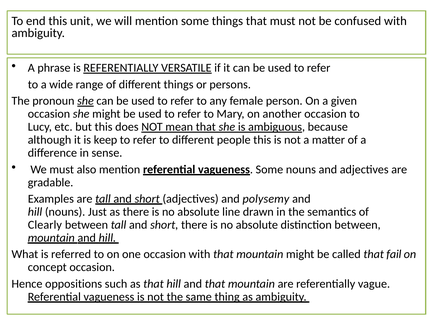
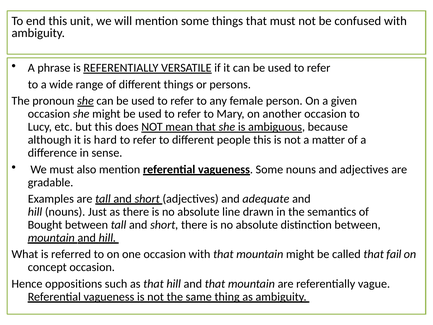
keep: keep -> hard (105, 140)
polysemy: polysemy -> adequate (266, 199)
Clearly: Clearly -> Bought (45, 225)
